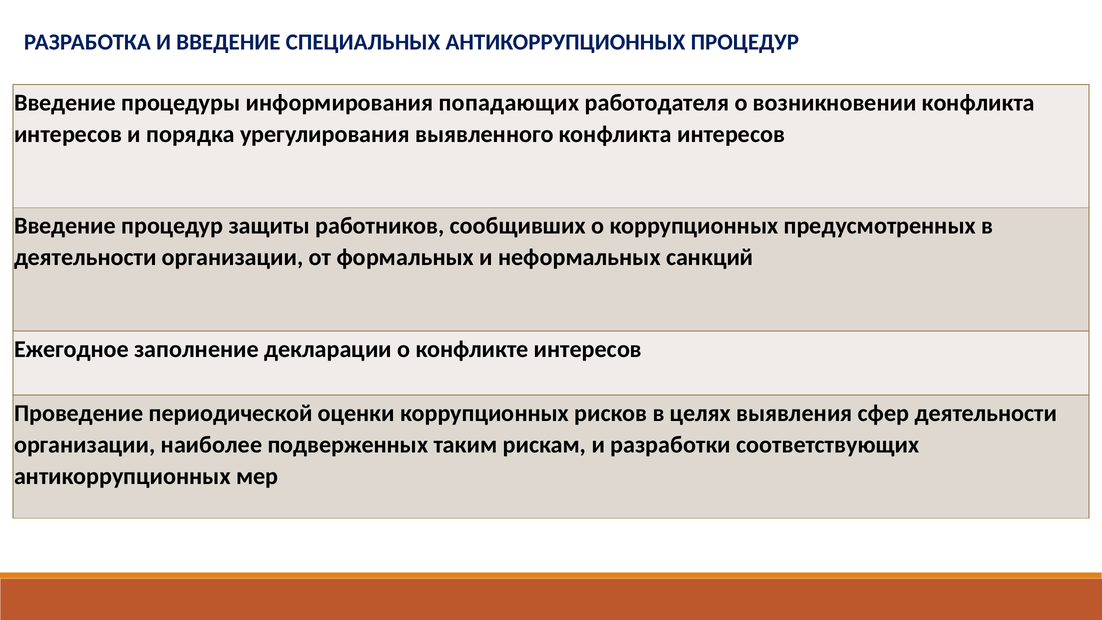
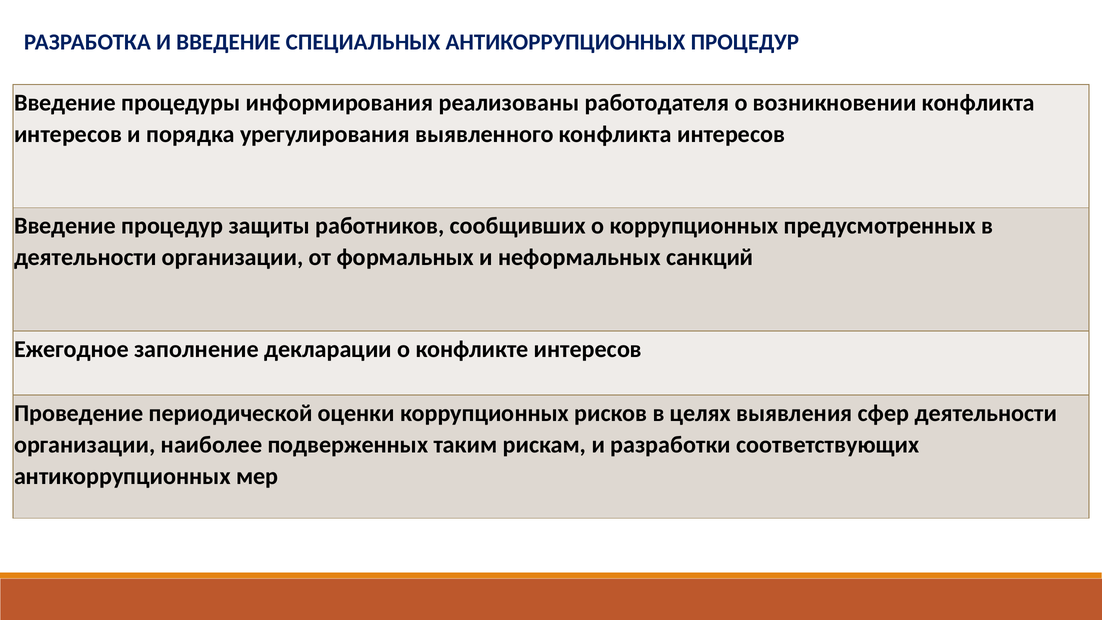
попадающих: попадающих -> реализованы (509, 103)
